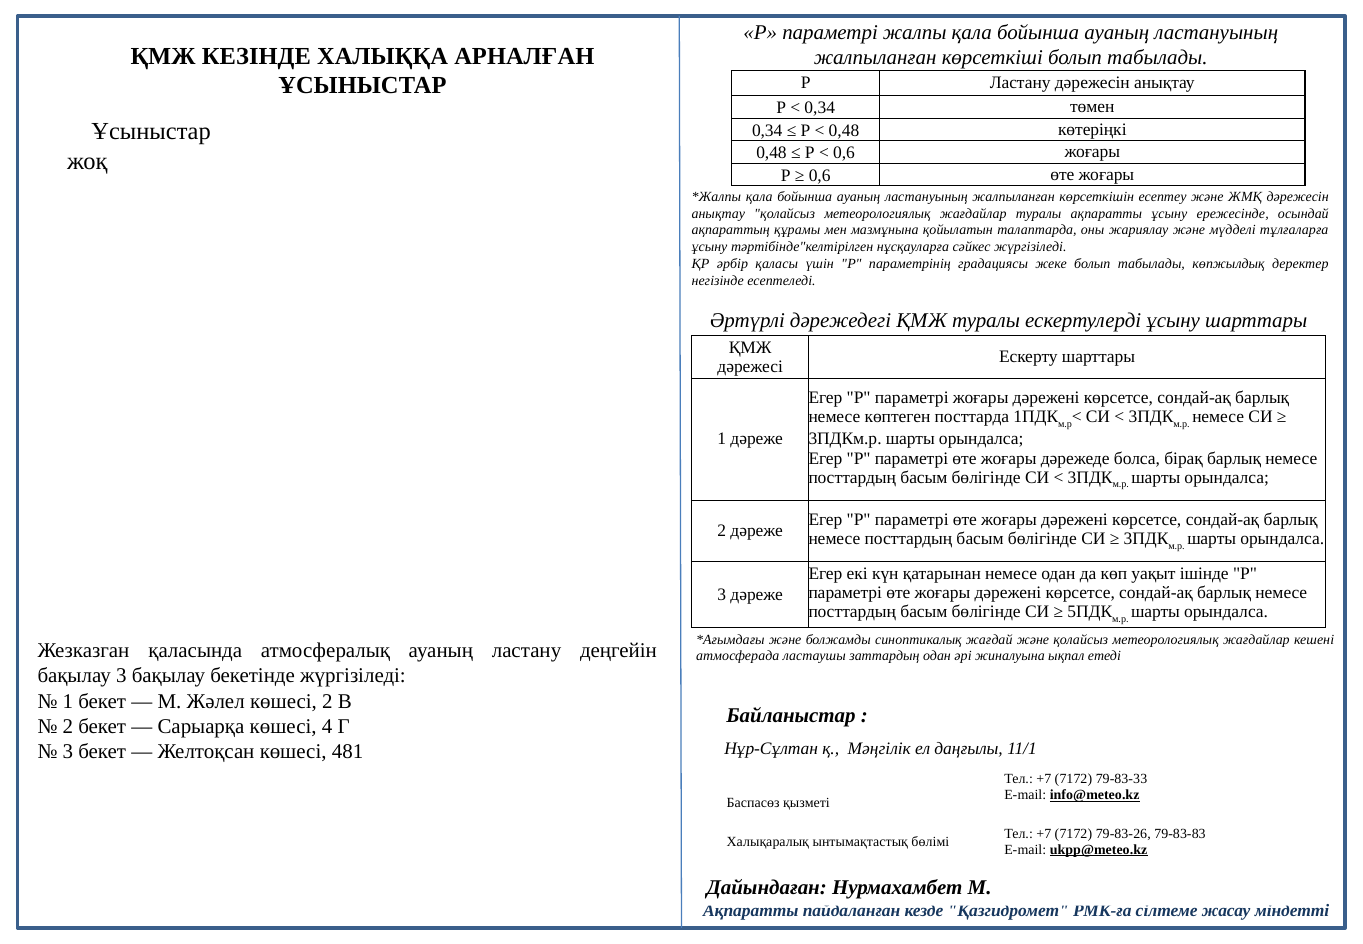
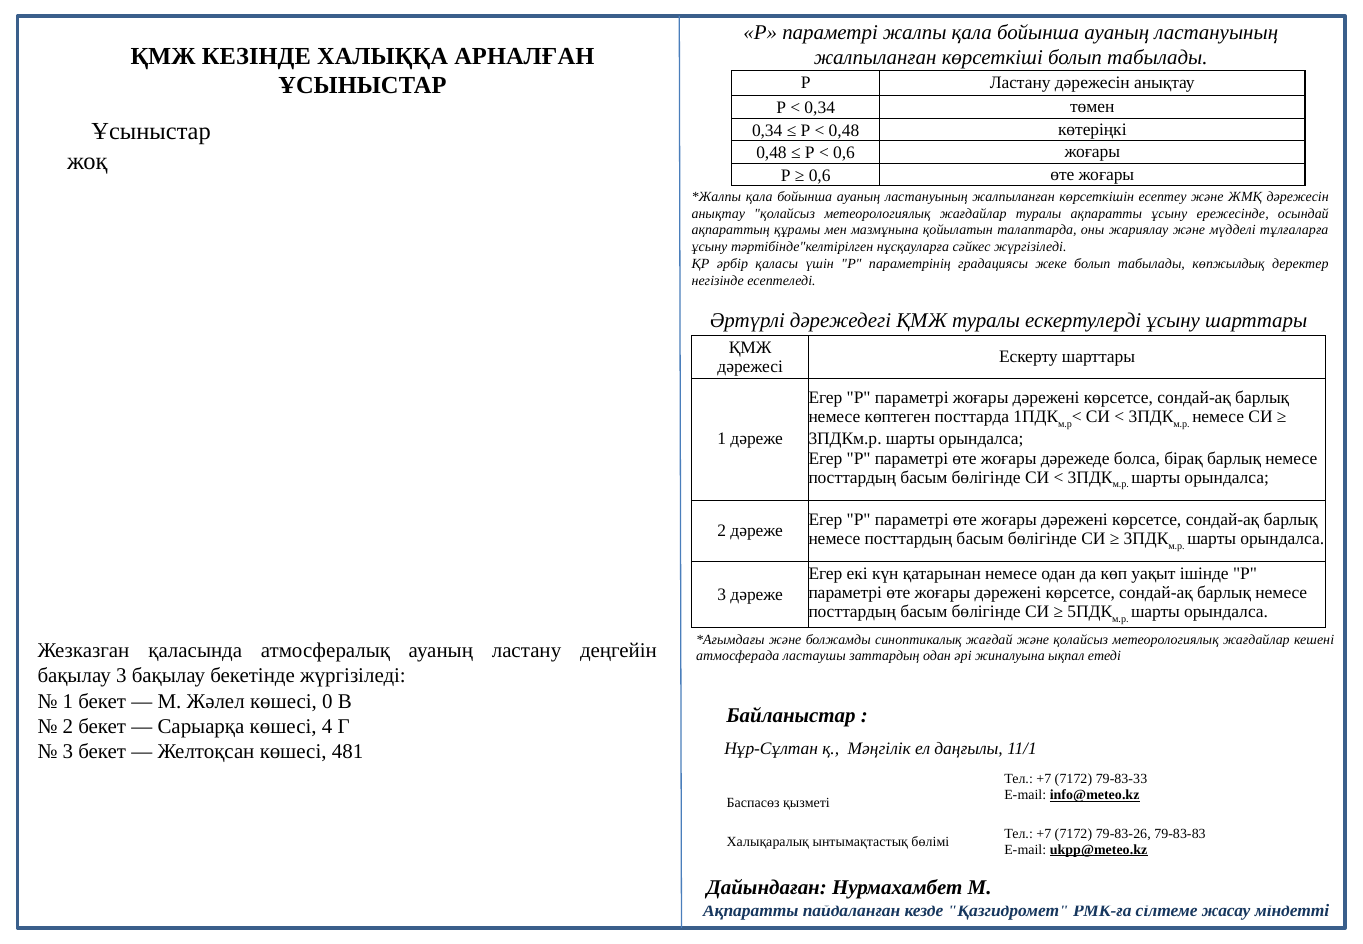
көшесі 2: 2 -> 0 (327, 701)
